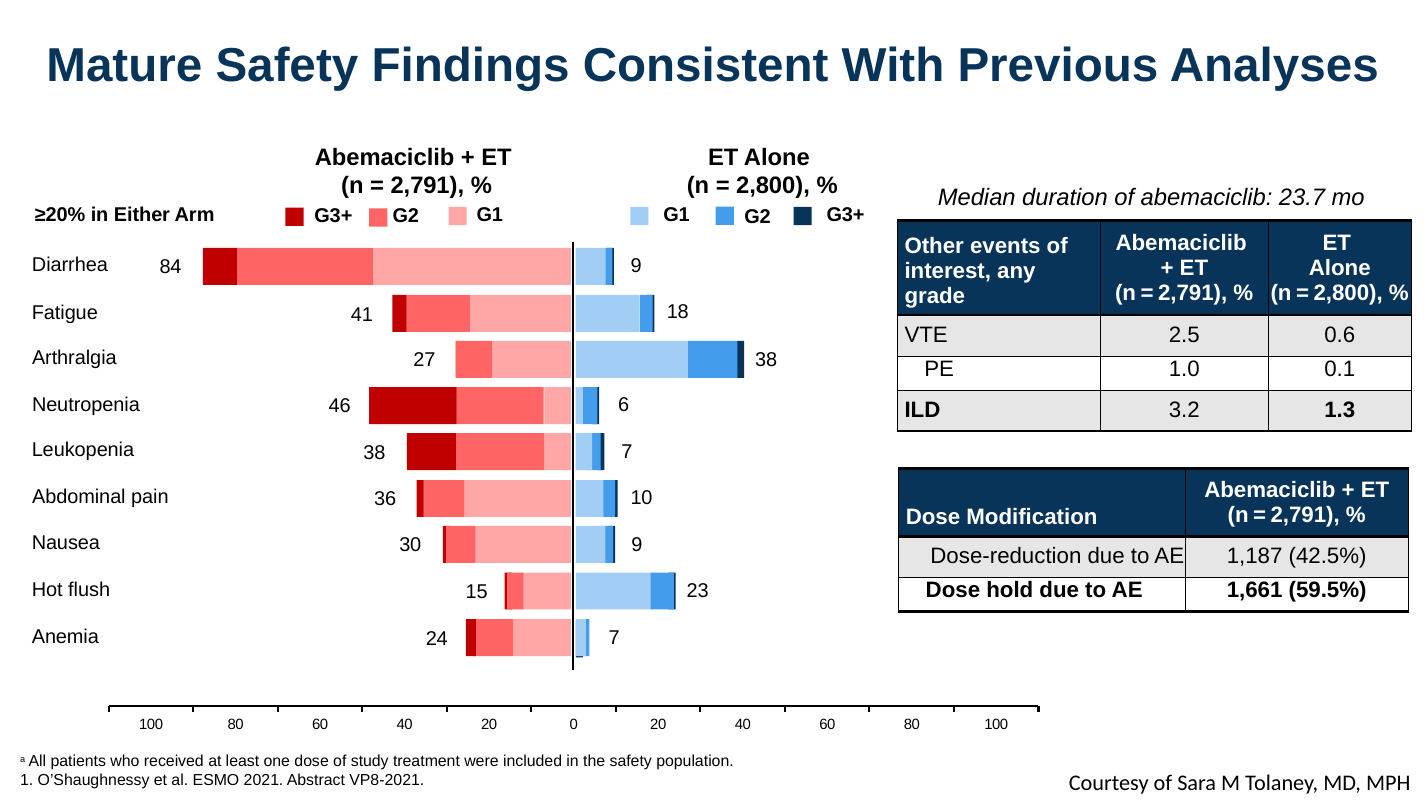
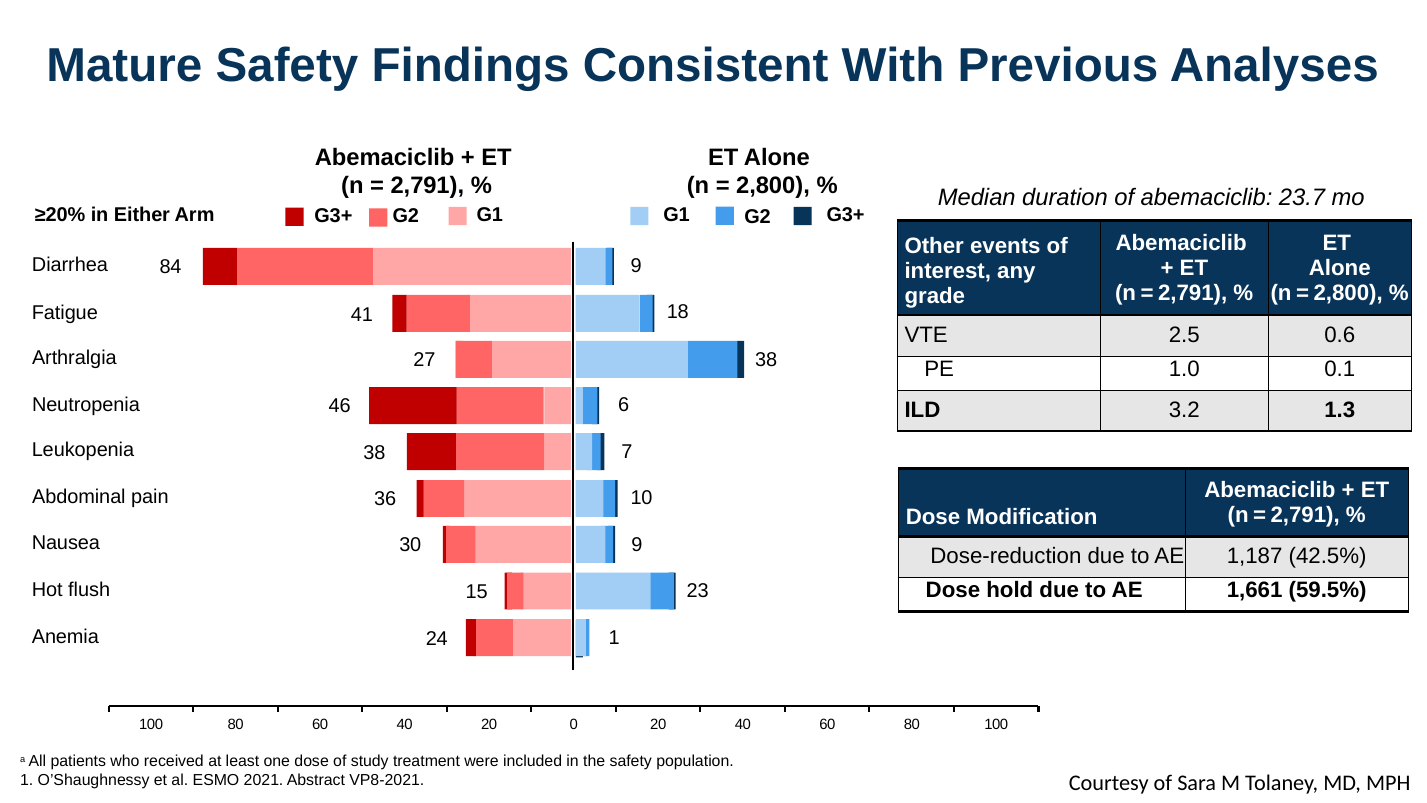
24 7: 7 -> 1 (614, 638)
